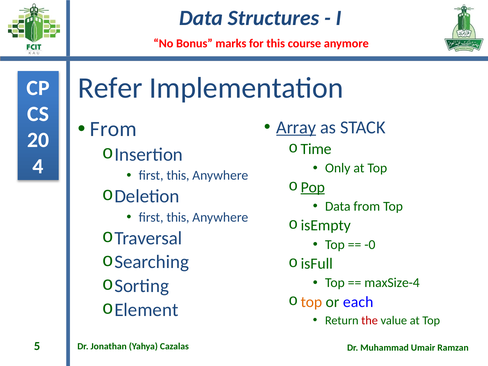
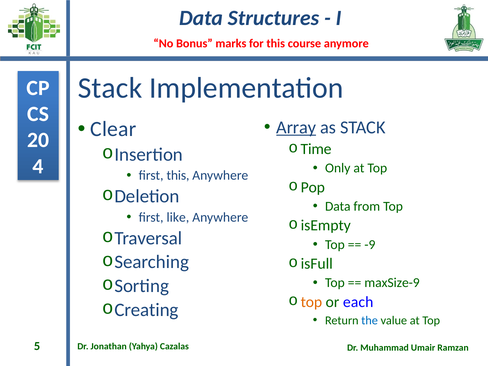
Refer: Refer -> Stack (110, 88)
From: From -> Clear (113, 129)
Pop underline: present -> none (313, 187)
this: this -> like (178, 217)
-0: -0 -> -9 (370, 245)
maxSize-4: maxSize-4 -> maxSize-9 (392, 283)
Element: Element -> Creating (146, 310)
the colour: red -> blue (370, 320)
